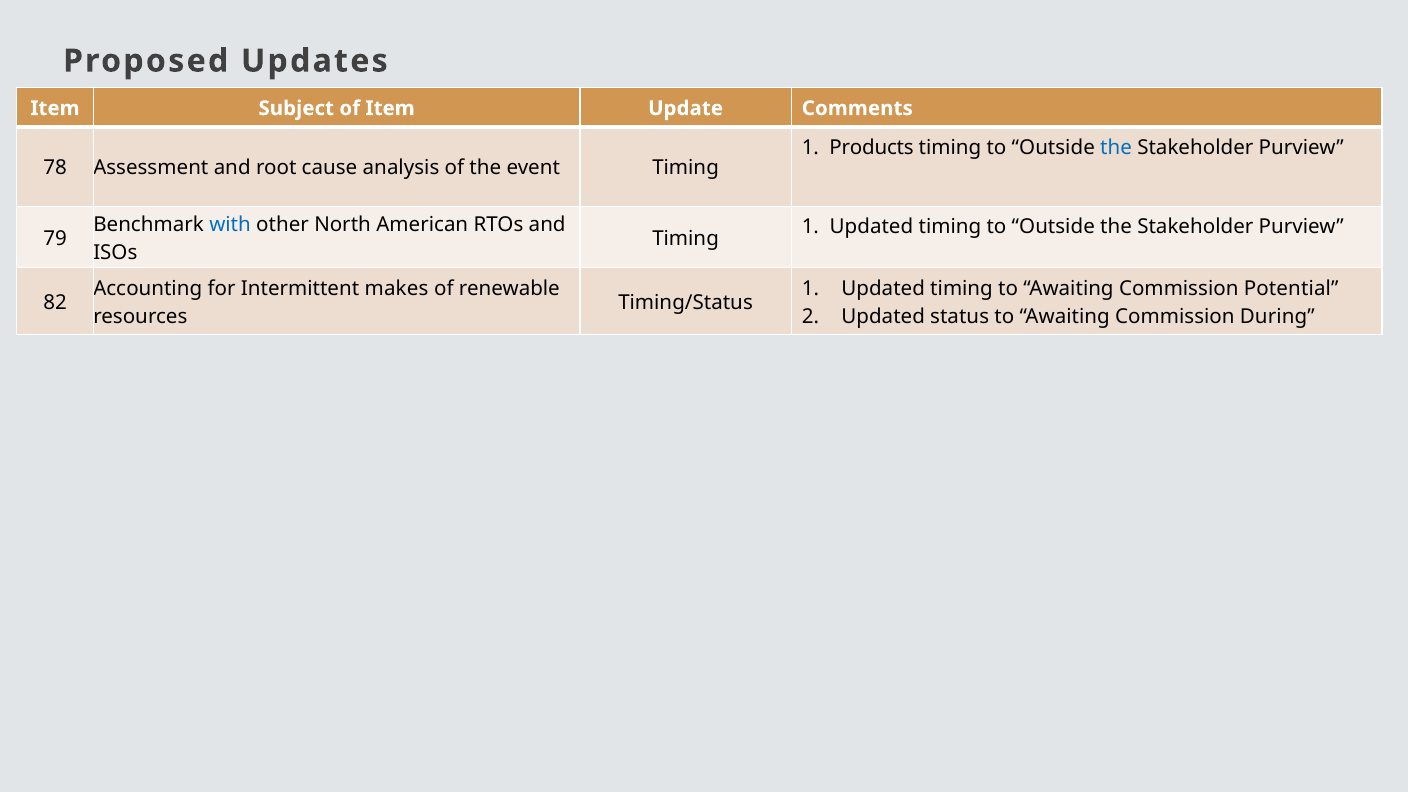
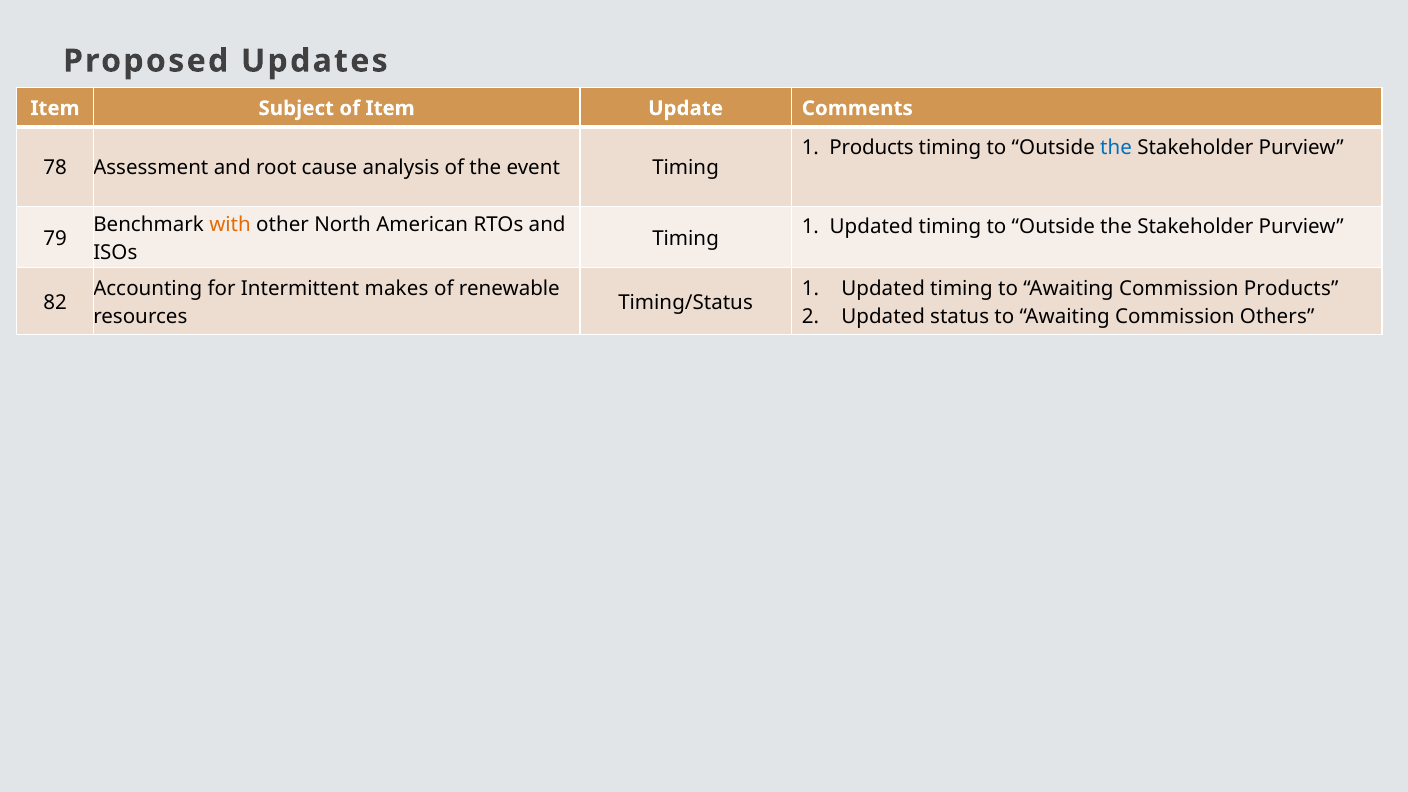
with colour: blue -> orange (230, 224)
Commission Potential: Potential -> Products (1291, 288)
During: During -> Others (1277, 316)
